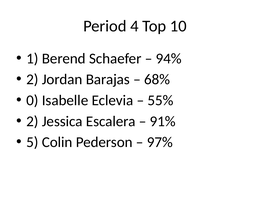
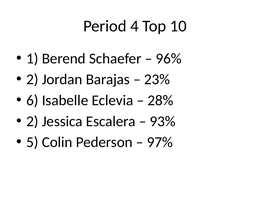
94%: 94% -> 96% (169, 59)
68%: 68% -> 23% (157, 80)
0: 0 -> 6 (32, 101)
55%: 55% -> 28% (160, 101)
91%: 91% -> 93% (163, 122)
